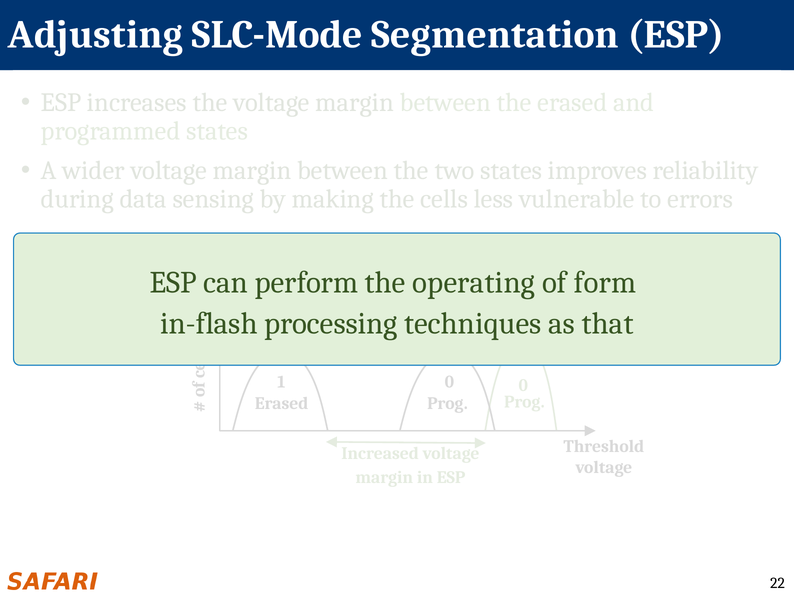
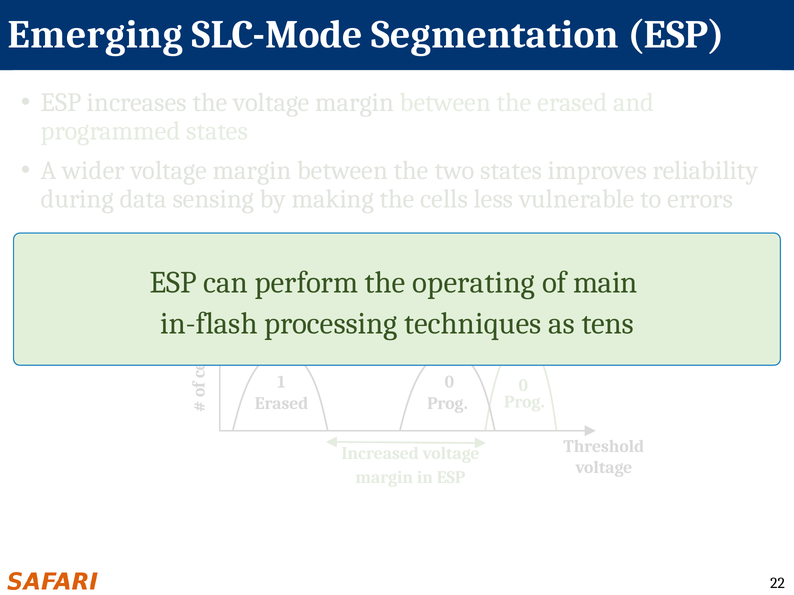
Adjusting: Adjusting -> Emerging (95, 35)
form: form -> main (605, 283)
that: that -> tens (608, 324)
